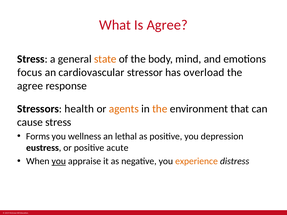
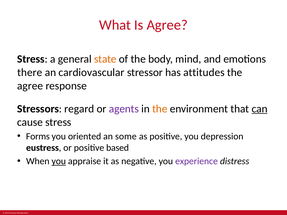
focus: focus -> there (30, 73)
overload: overload -> attitudes (204, 73)
health: health -> regard (79, 109)
agents colour: orange -> purple (124, 109)
can underline: none -> present (260, 109)
wellness: wellness -> oriented (85, 137)
lethal: lethal -> some (126, 137)
acute: acute -> based (118, 148)
experience colour: orange -> purple (196, 161)
